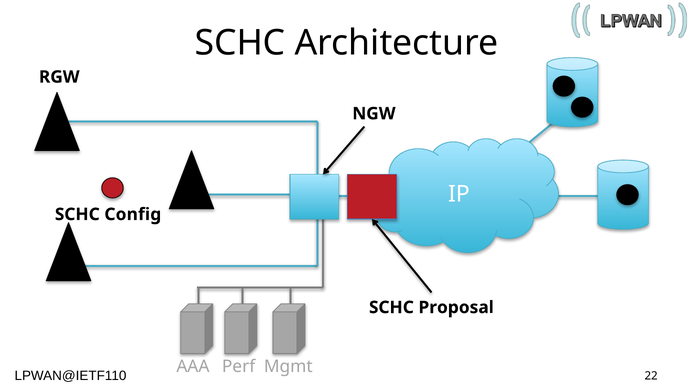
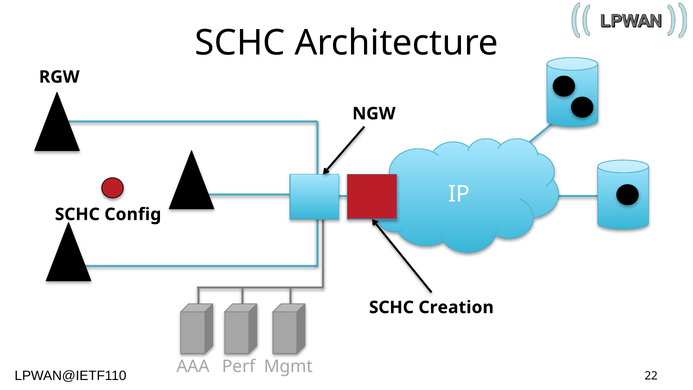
Proposal: Proposal -> Creation (456, 307)
